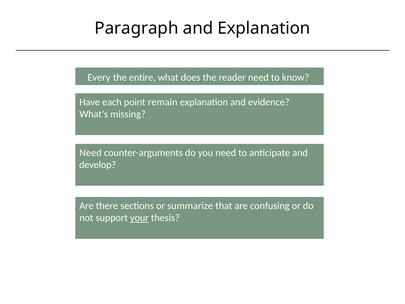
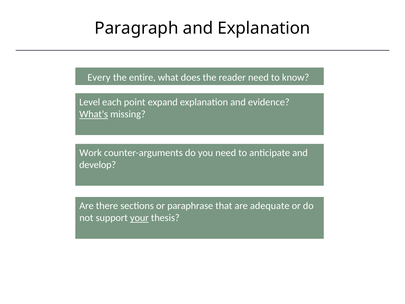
Have: Have -> Level (90, 102)
remain: remain -> expand (163, 102)
What's underline: none -> present (94, 114)
Need: Need -> Work (91, 153)
summarize: summarize -> paraphrase (190, 206)
confusing: confusing -> adequate (270, 206)
